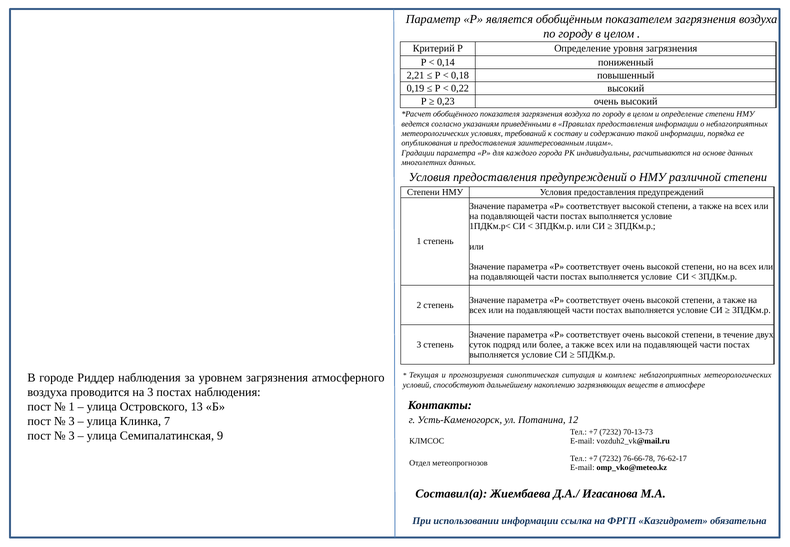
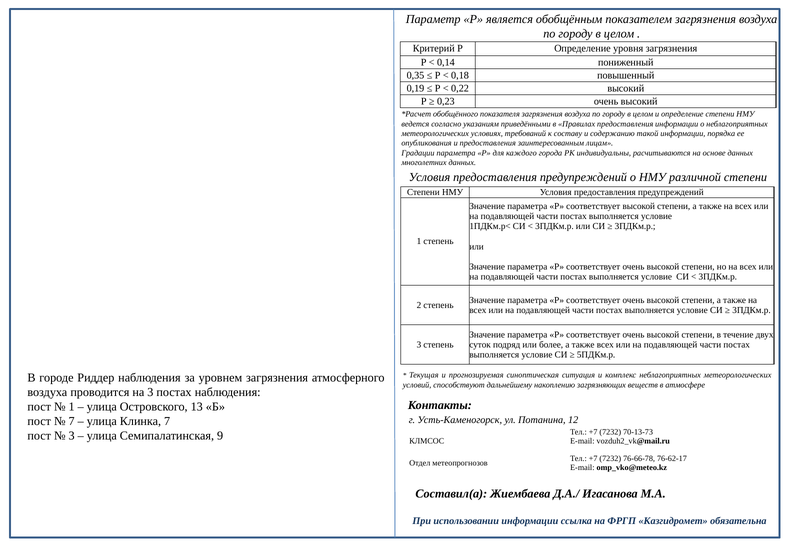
2,21: 2,21 -> 0,35 (415, 75)
3: 3 -> 7 (72, 421)
